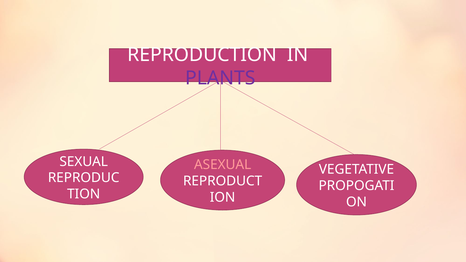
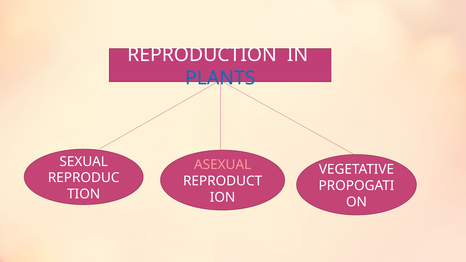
PLANTS colour: purple -> blue (220, 78)
